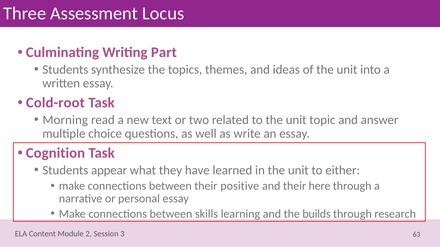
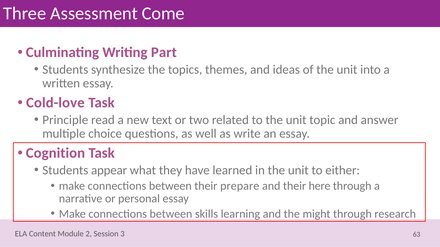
Locus: Locus -> Come (163, 14)
Cold-root: Cold-root -> Cold-love (55, 103)
Morning: Morning -> Principle (65, 120)
positive: positive -> prepare (240, 186)
builds: builds -> might (317, 214)
